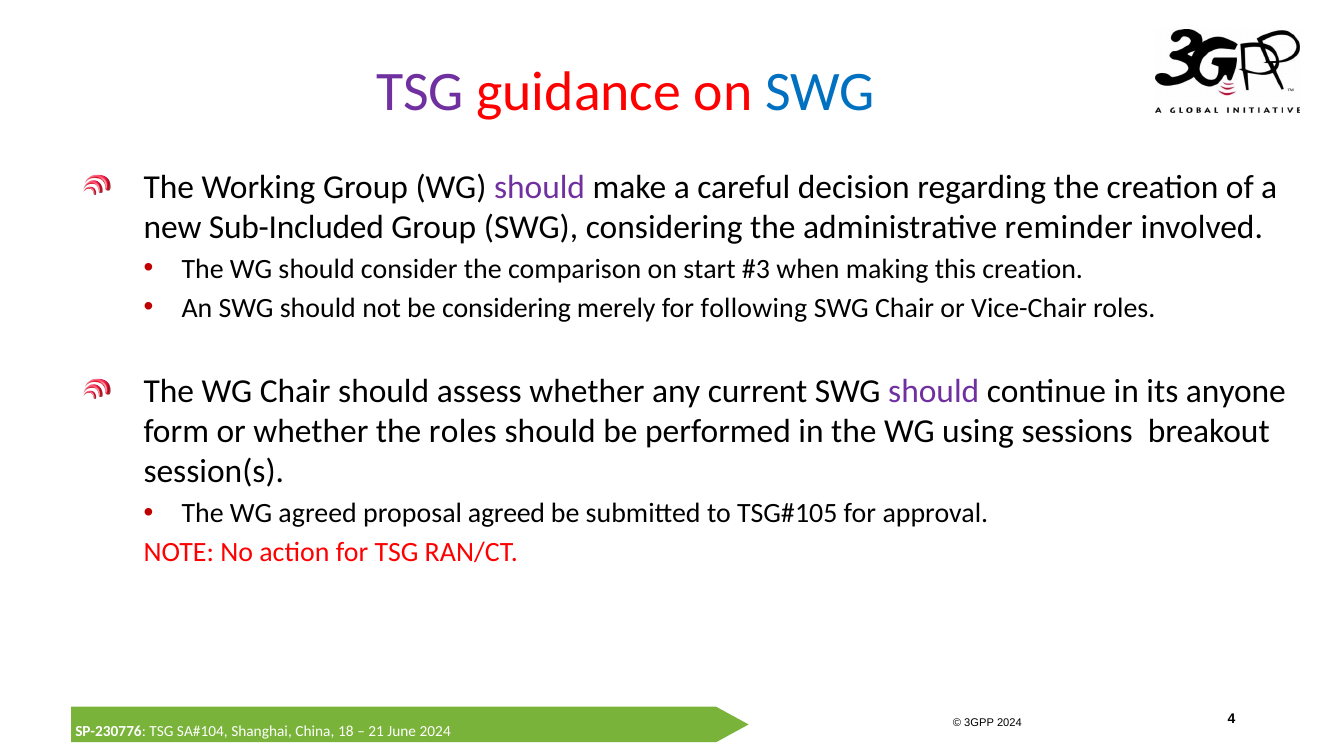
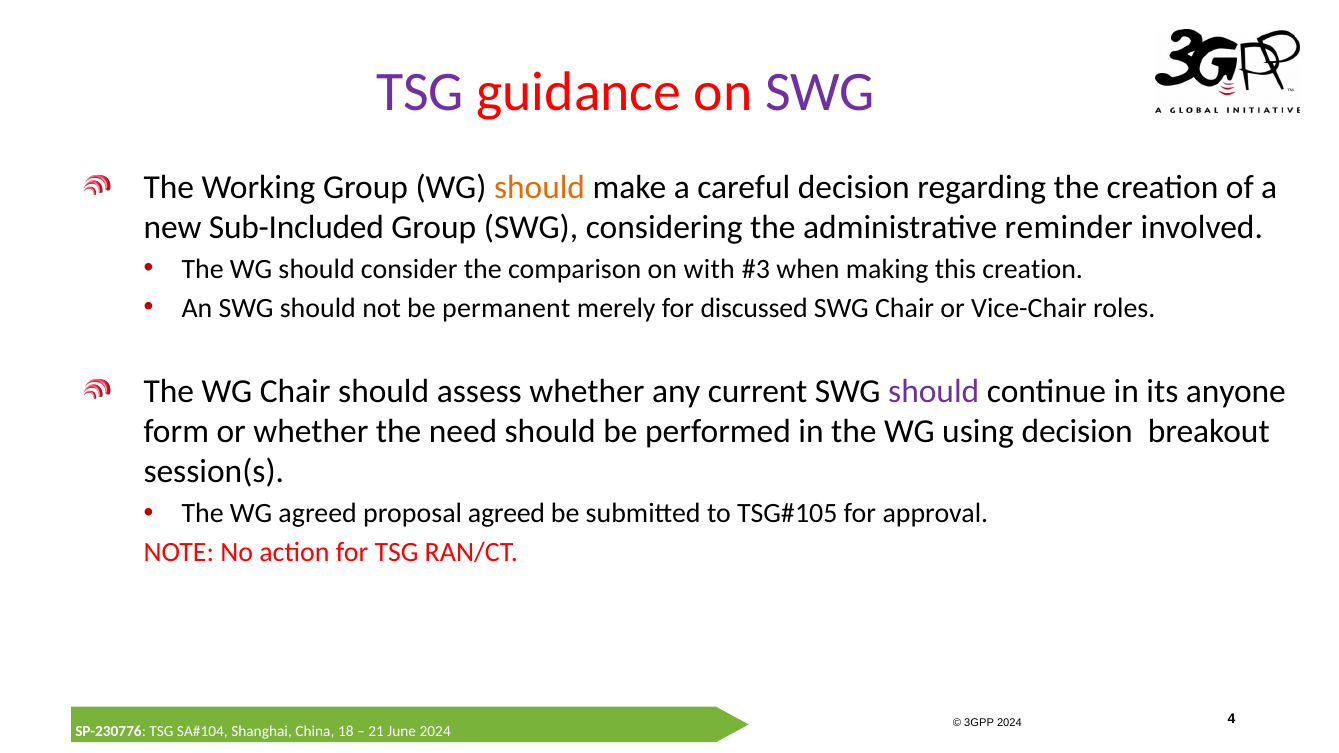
SWG colour: blue -> purple (820, 92)
should colour: purple -> orange (540, 187)
start: start -> with (709, 269)
be considering: considering -> permanent (506, 308)
following: following -> discussed (754, 308)
the roles: roles -> need (463, 432)
using sessions: sessions -> decision (1077, 432)
